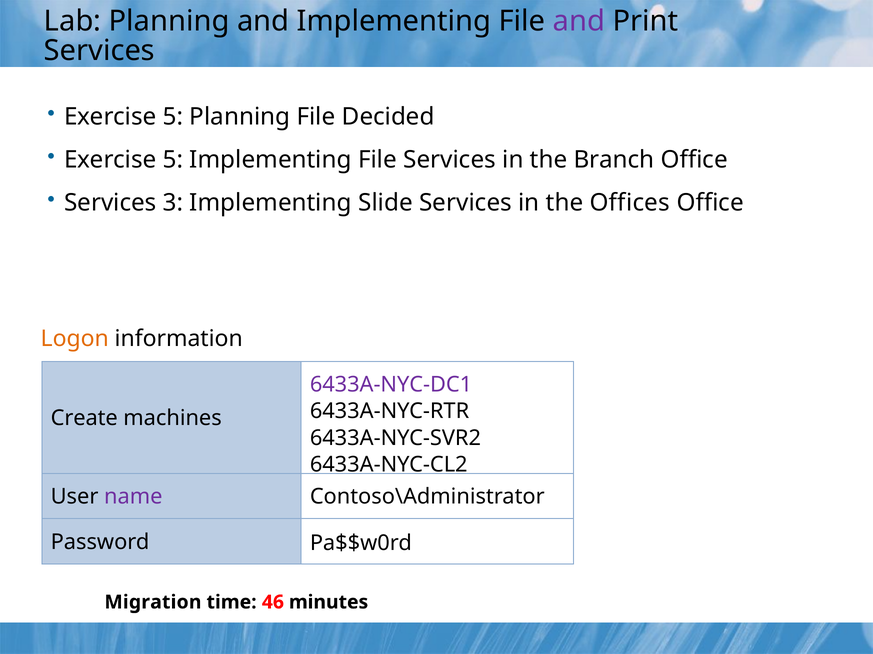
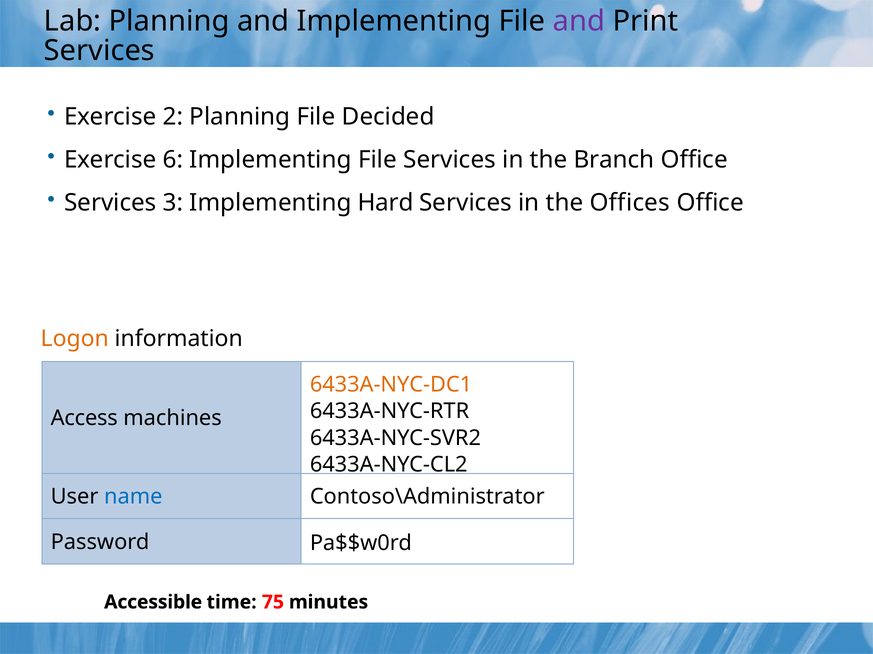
5: 5 -> 2 (173, 117)
5: 5 -> 6 (173, 160)
Slide: Slide -> Hard (386, 203)
6433A-NYC-DC1 colour: purple -> orange (391, 385)
Create: Create -> Access (84, 419)
name colour: purple -> blue (133, 497)
Migration: Migration -> Accessible (153, 603)
46: 46 -> 75 (273, 603)
